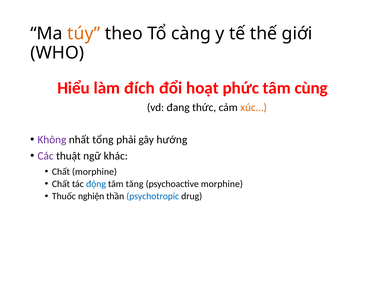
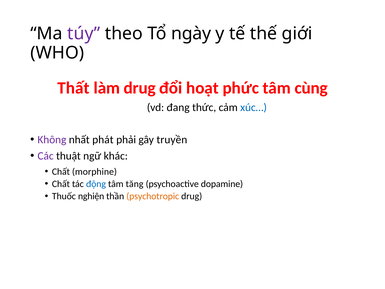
túy colour: orange -> purple (84, 34)
càng: càng -> ngày (191, 34)
Hiểu: Hiểu -> Thất (73, 88)
làm đích: đích -> drug (140, 88)
xúc… colour: orange -> blue (254, 107)
tổng: tổng -> phát (103, 140)
hướng: hướng -> truyền (172, 140)
psychoactive morphine: morphine -> dopamine (222, 184)
psychotropic colour: blue -> orange (153, 196)
